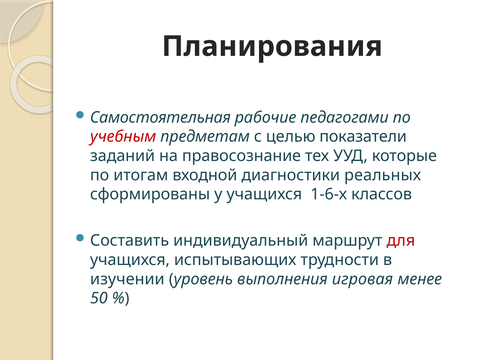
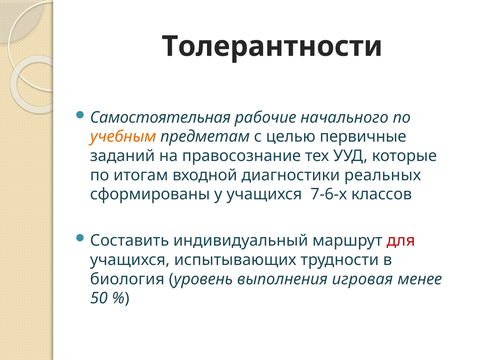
Планирования: Планирования -> Толерантности (272, 46)
педагогами: педагогами -> начального (345, 117)
учебным colour: red -> orange (123, 137)
показатели: показатели -> первичные (363, 137)
1-6-х: 1-6-х -> 7-6-х (329, 194)
изучении: изучении -> биология (127, 279)
